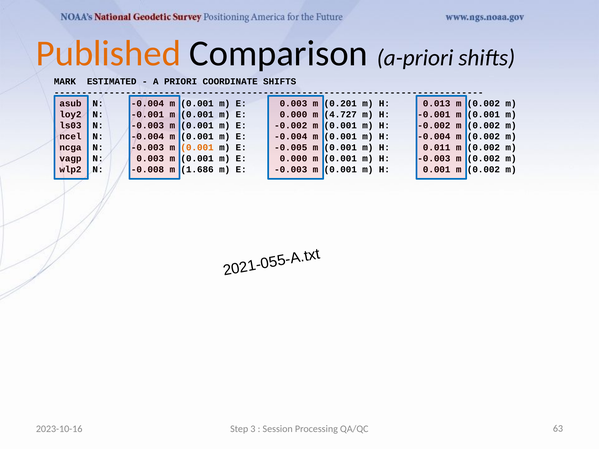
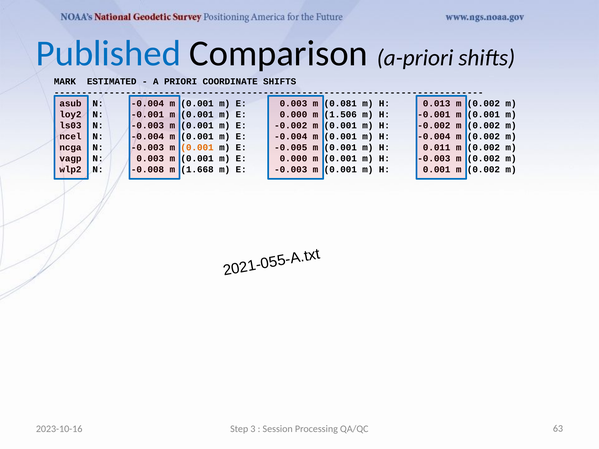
Published colour: orange -> blue (108, 53)
0.201: 0.201 -> 0.081 (340, 104)
4.727: 4.727 -> 1.506 (340, 115)
1.686: 1.686 -> 1.668 (197, 170)
